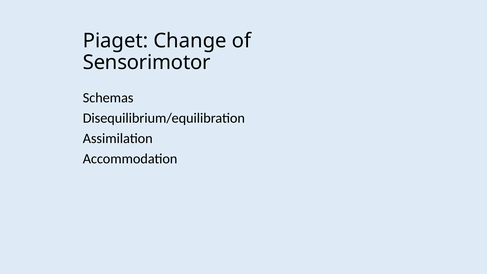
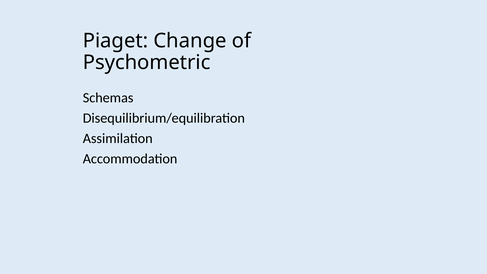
Sensorimotor: Sensorimotor -> Psychometric (147, 63)
